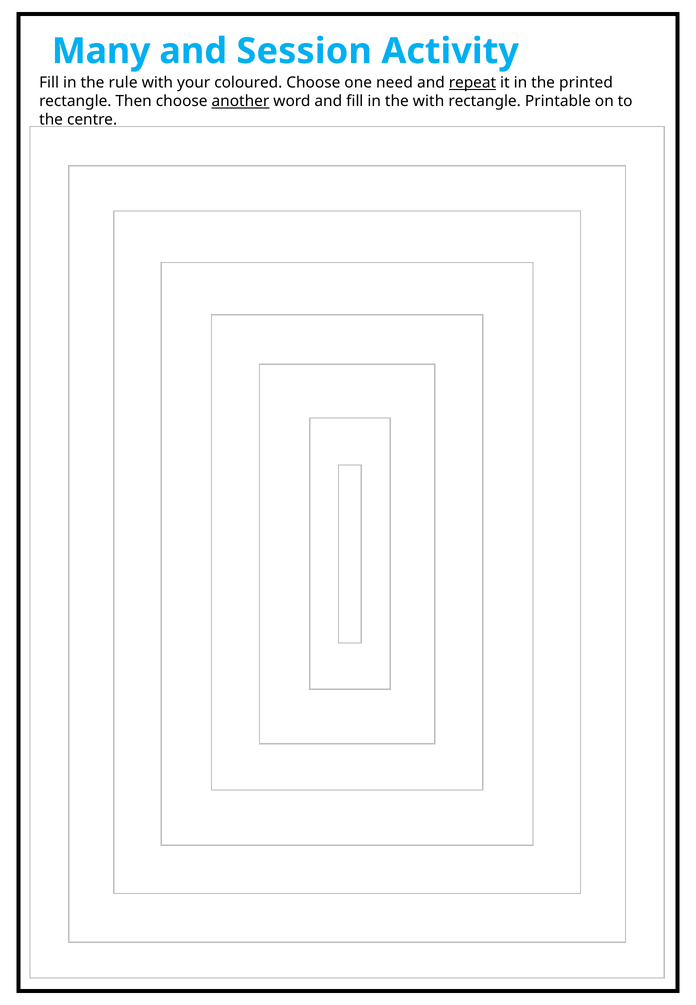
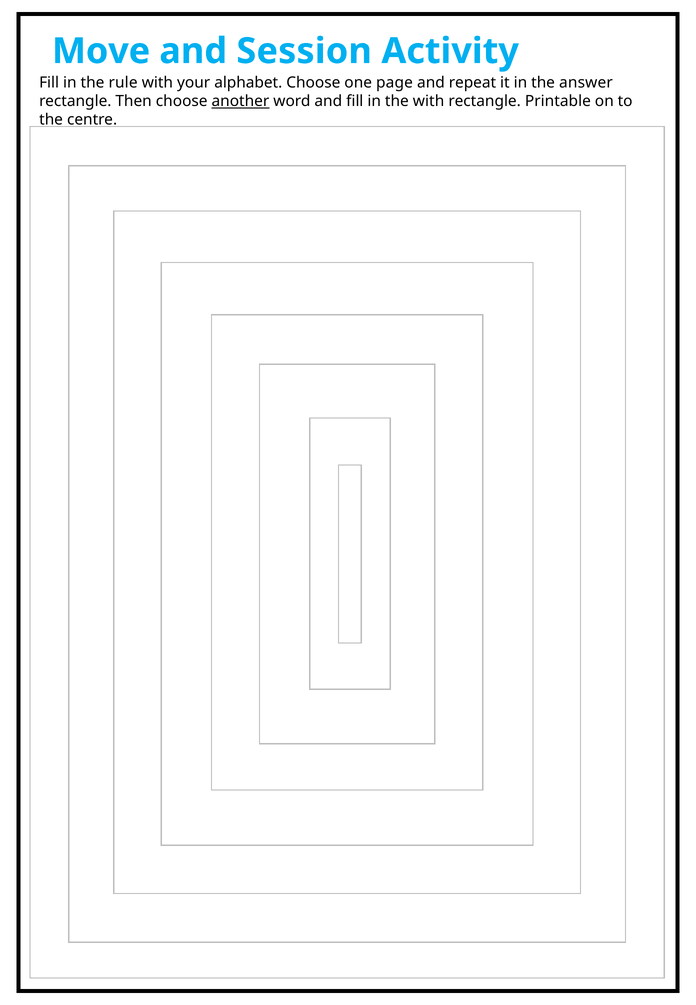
Many: Many -> Move (101, 51)
coloured: coloured -> alphabet (248, 83)
need: need -> page (394, 83)
repeat underline: present -> none (472, 83)
printed: printed -> answer (586, 83)
